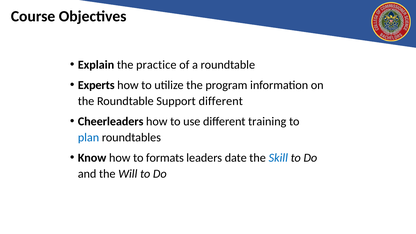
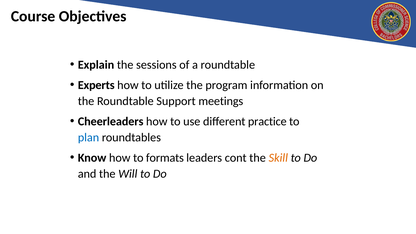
practice: practice -> sessions (156, 65)
Support different: different -> meetings (221, 101)
training: training -> practice (267, 121)
date: date -> cont (236, 158)
Skill colour: blue -> orange (278, 158)
